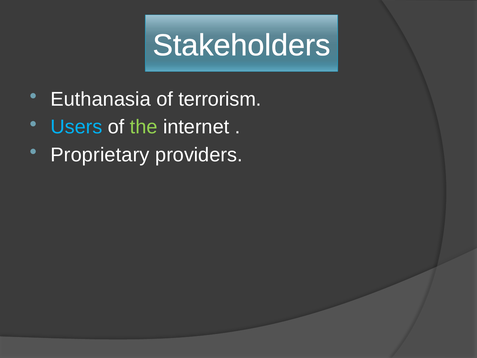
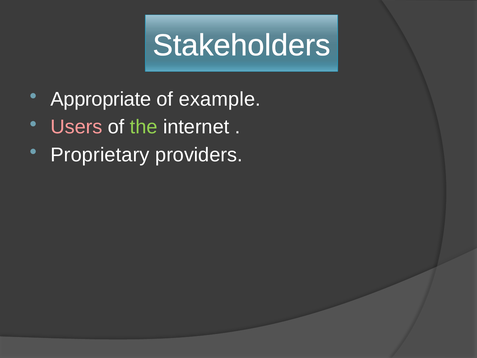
Euthanasia: Euthanasia -> Appropriate (101, 99)
terrorism: terrorism -> example (220, 99)
Users colour: light blue -> pink (76, 127)
